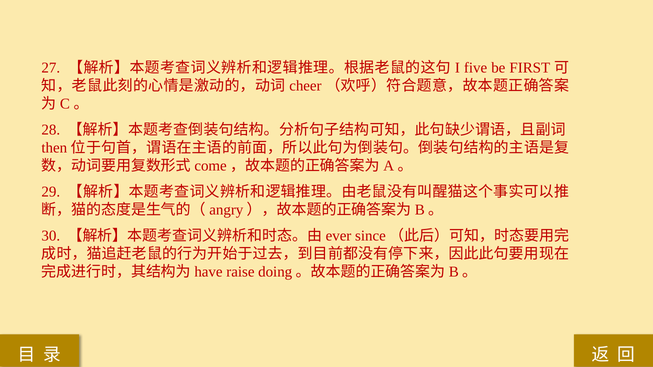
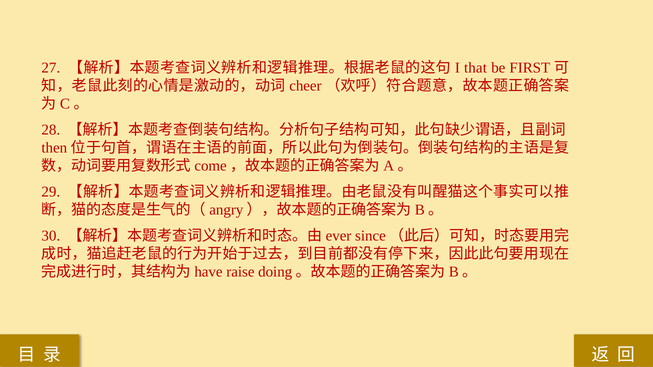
five: five -> that (475, 68)
